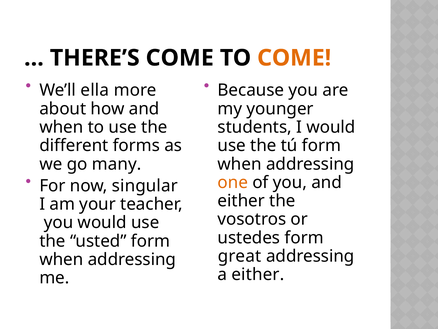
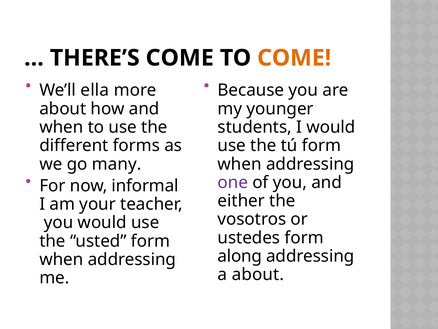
singular: singular -> informal (145, 185)
one colour: orange -> purple (233, 182)
great: great -> along (240, 256)
a either: either -> about (258, 274)
